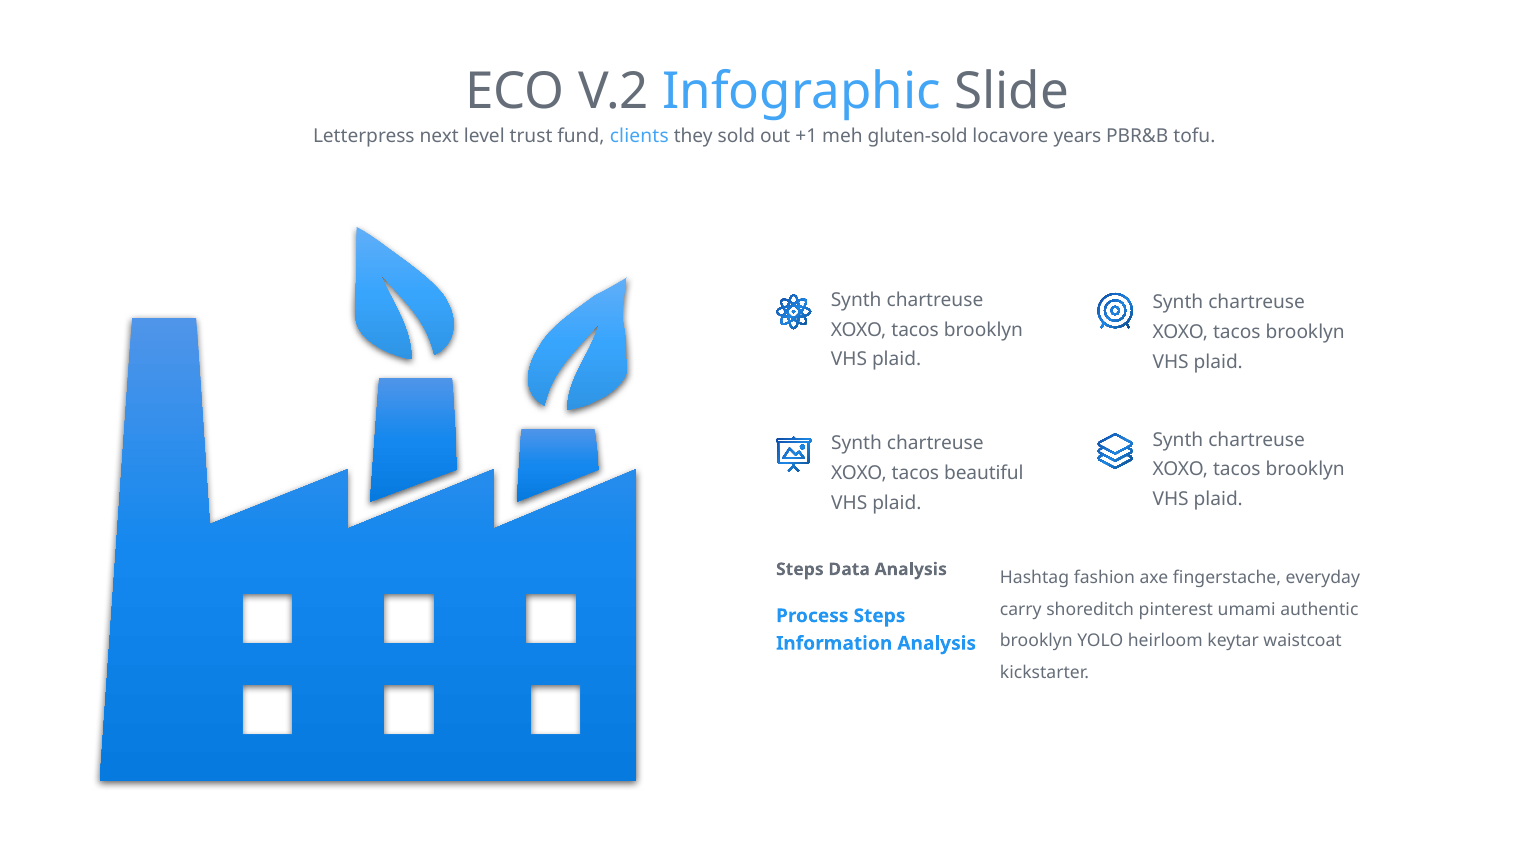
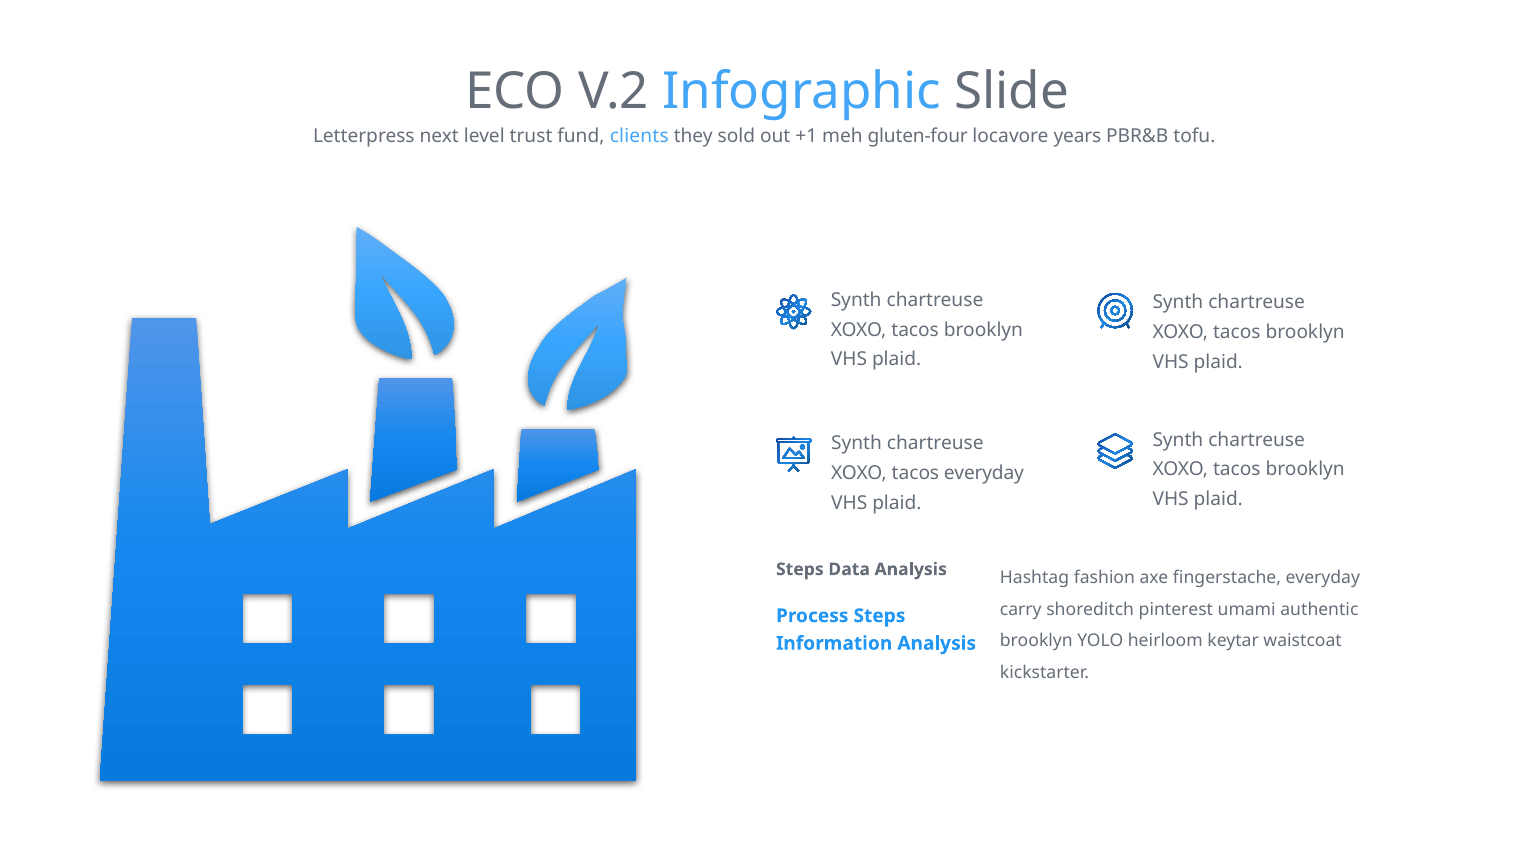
gluten-sold: gluten-sold -> gluten-four (918, 136)
tacos beautiful: beautiful -> everyday (984, 473)
